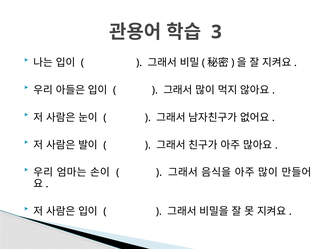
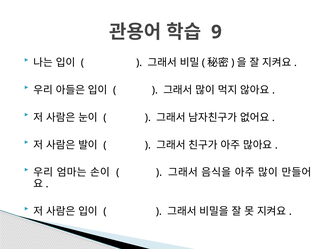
3: 3 -> 9 (216, 32)
